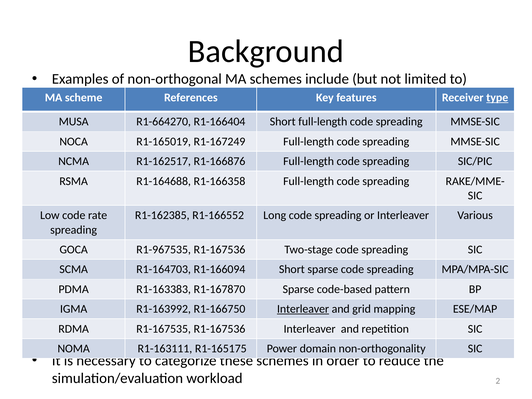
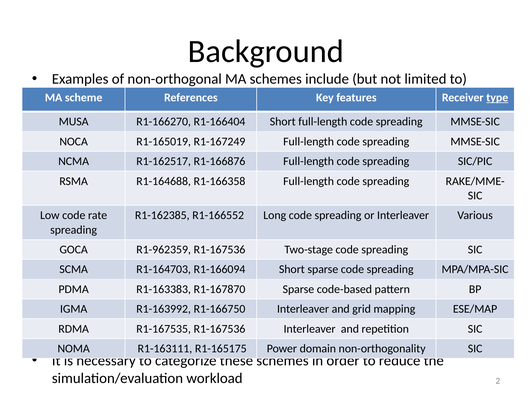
R1-664270: R1-664270 -> R1-166270 (164, 122)
R1-967535: R1-967535 -> R1-962359 (164, 250)
Interleaver underline: present -> none (303, 309)
